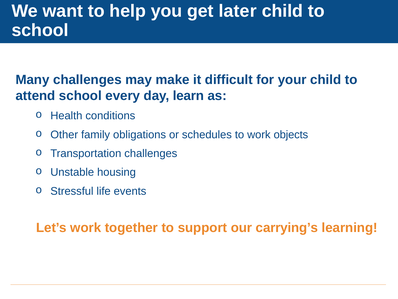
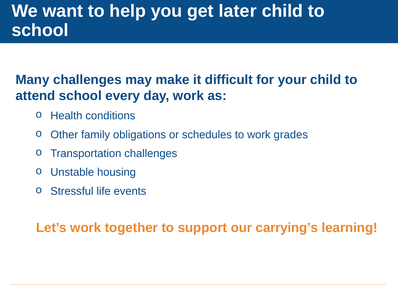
day learn: learn -> work (188, 96)
objects: objects -> grades (291, 134)
